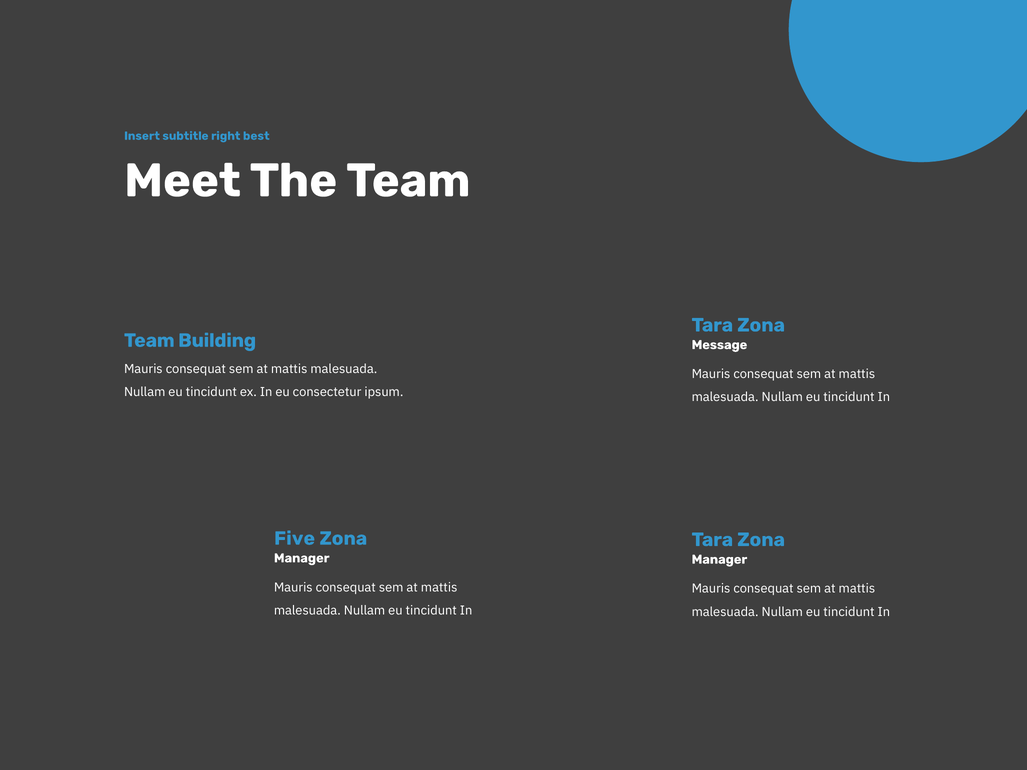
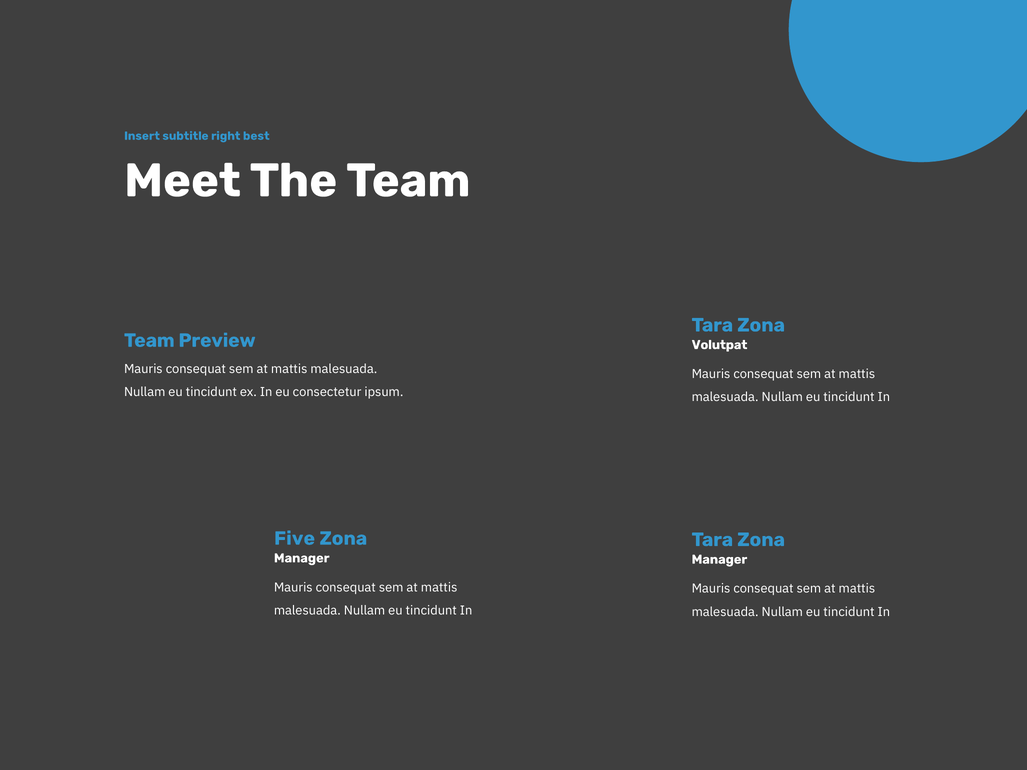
Building: Building -> Preview (217, 341)
Message: Message -> Volutpat (720, 345)
